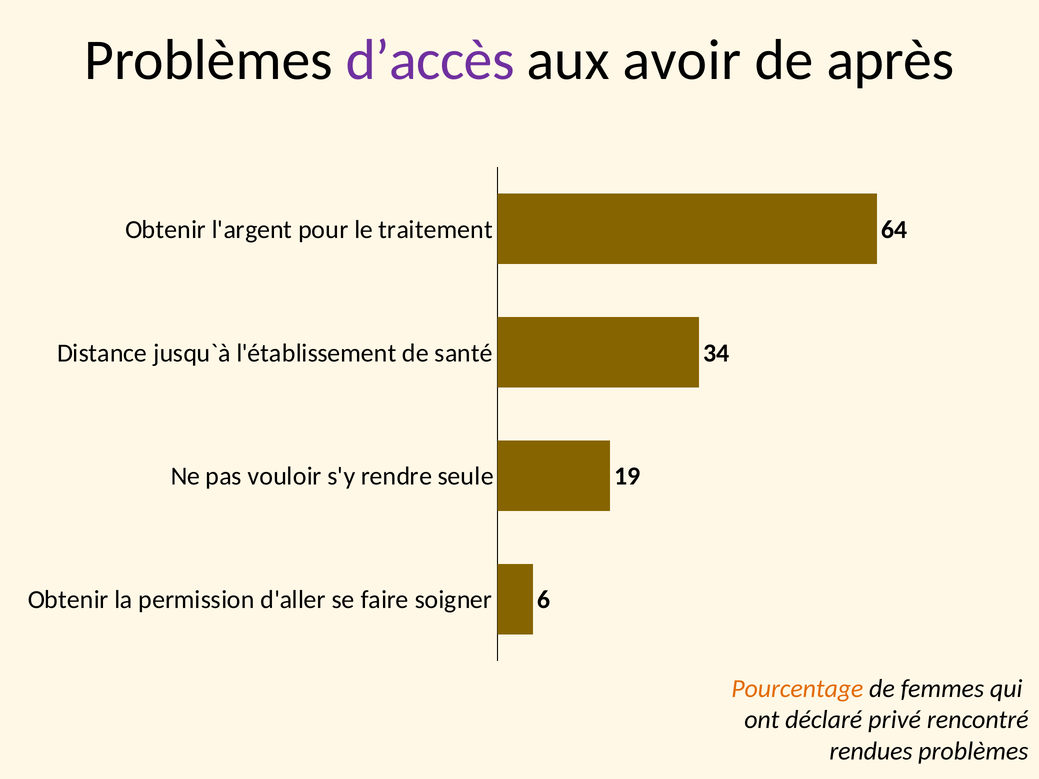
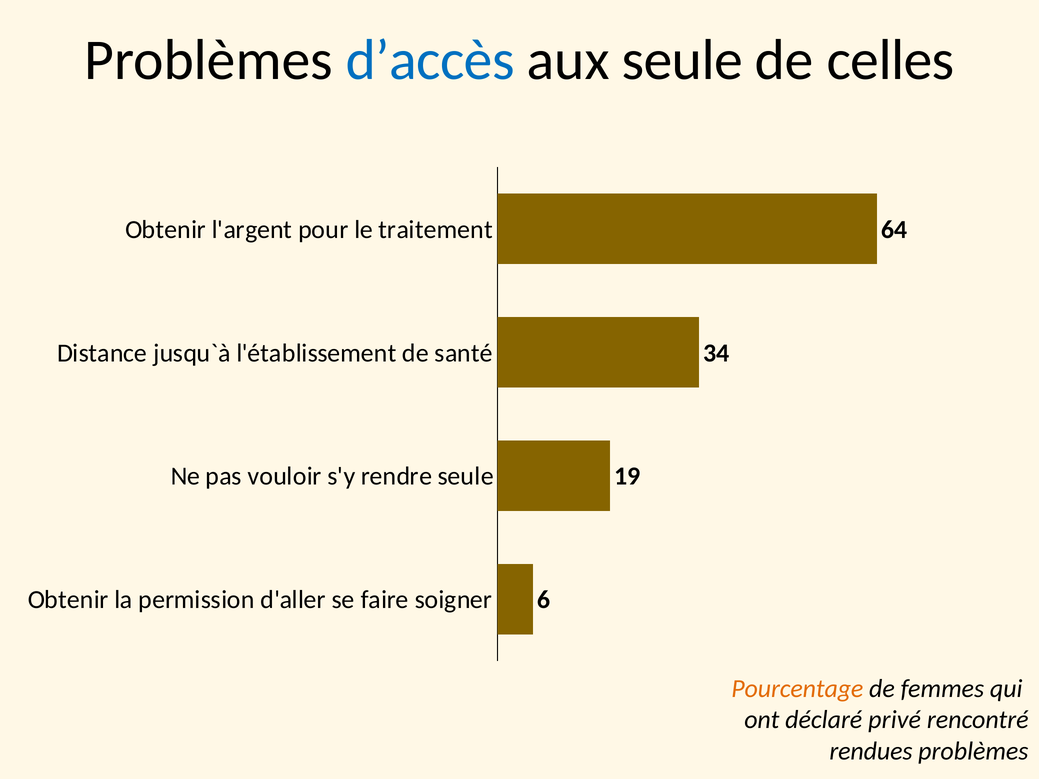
d’accès colour: purple -> blue (430, 60)
aux avoir: avoir -> seule (682, 60)
après: après -> celles (891, 60)
